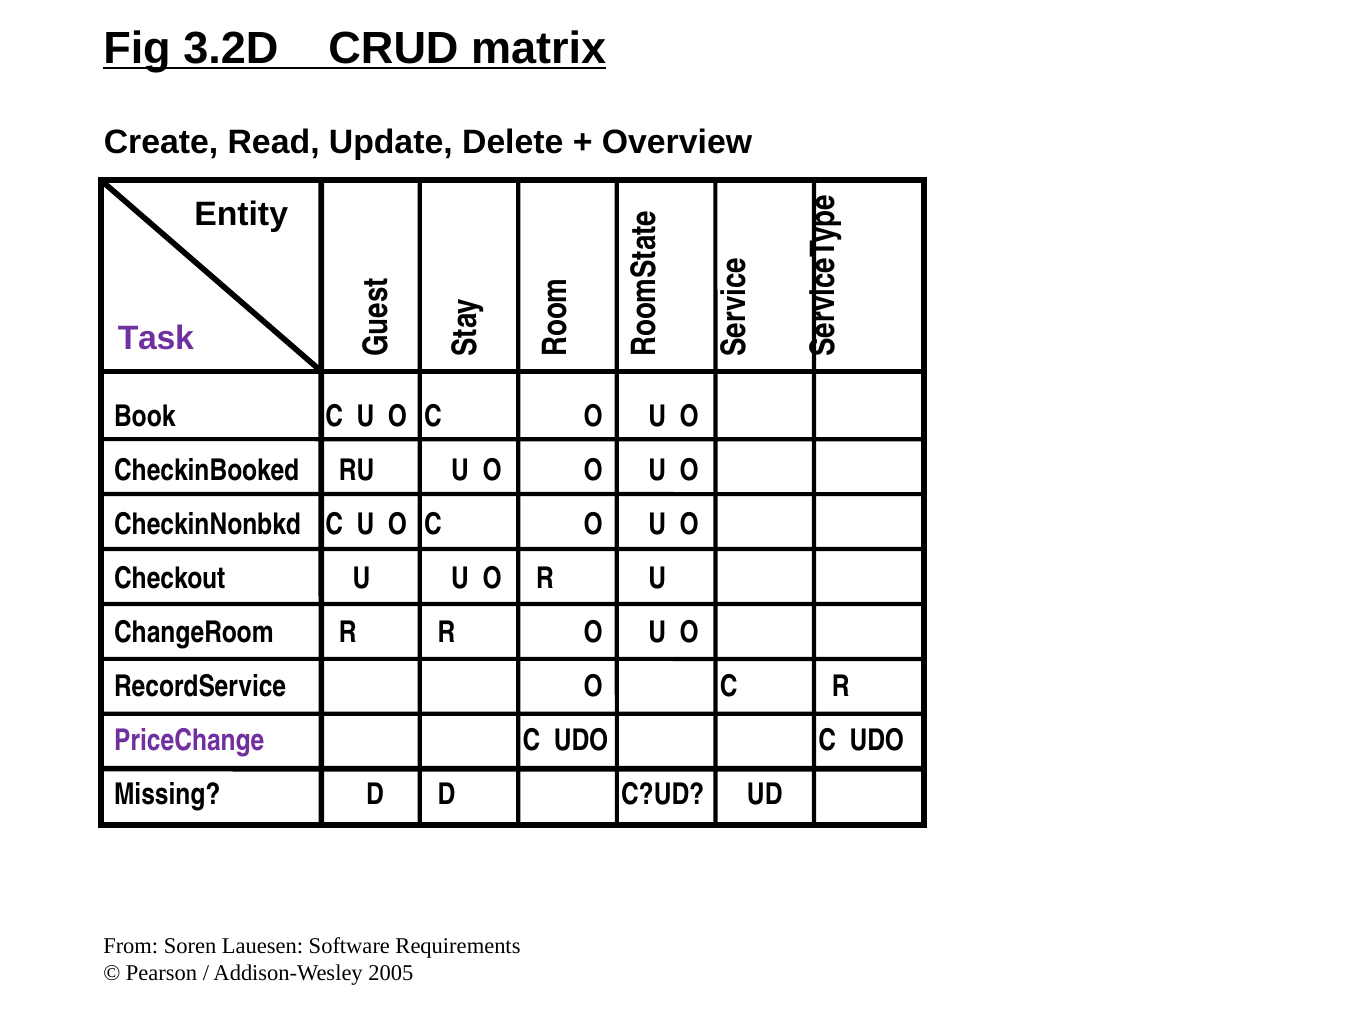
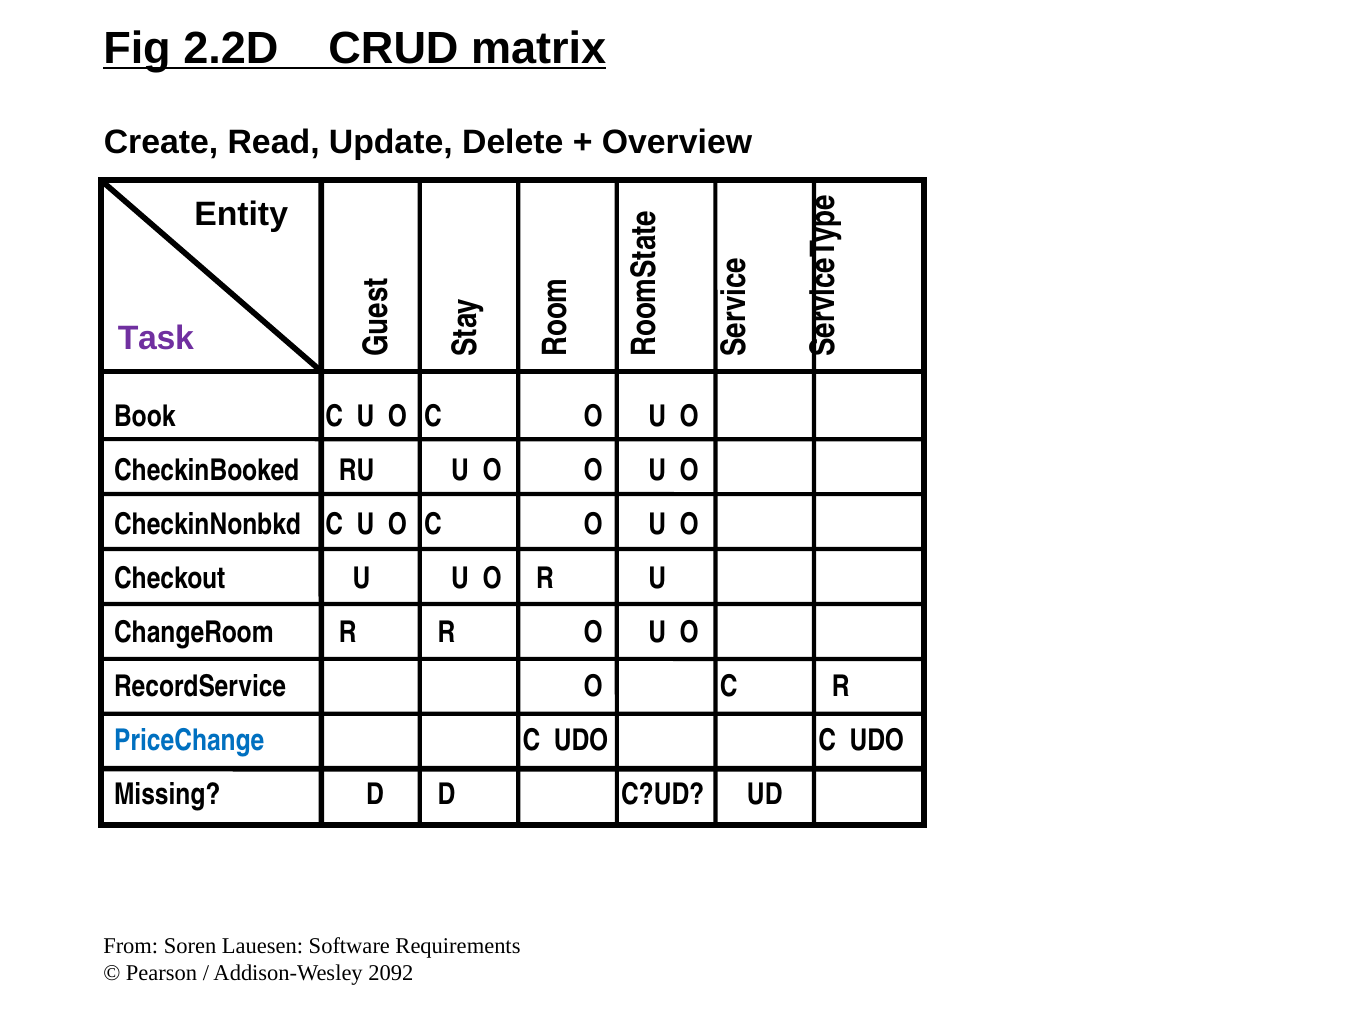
3.2D: 3.2D -> 2.2D (231, 48)
PriceChange colour: purple -> blue (189, 741)
2005: 2005 -> 2092 (391, 973)
